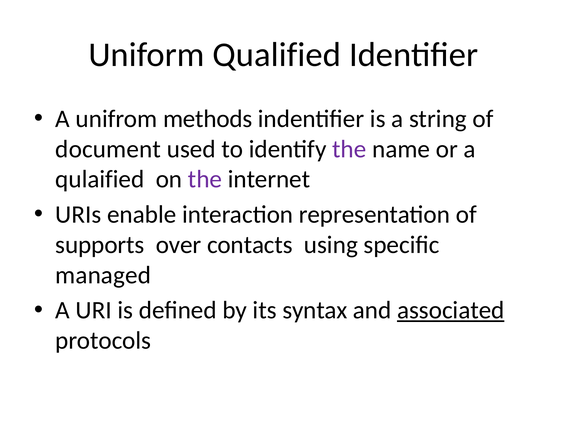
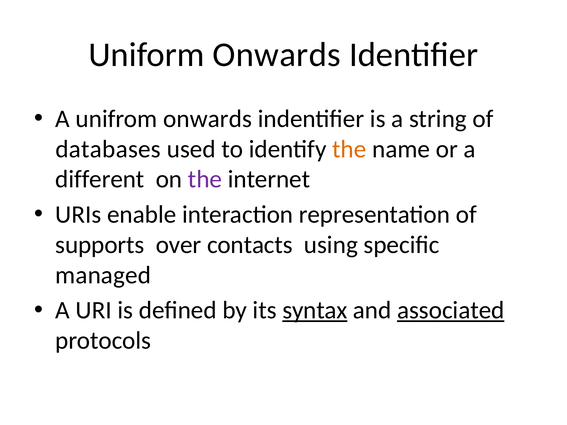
Uniform Qualified: Qualified -> Onwards (277, 55)
unifrom methods: methods -> onwards (208, 119)
document: document -> databases (108, 149)
the colour: purple -> orange (349, 149)
qulaified: qulaified -> different (100, 179)
syntax underline: none -> present (315, 311)
